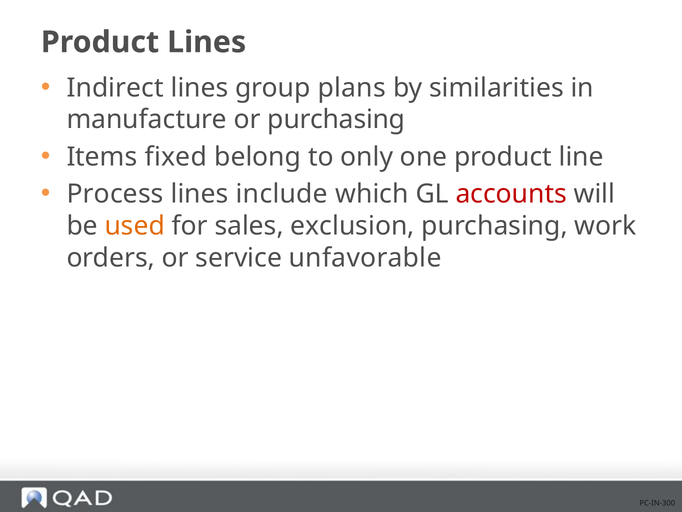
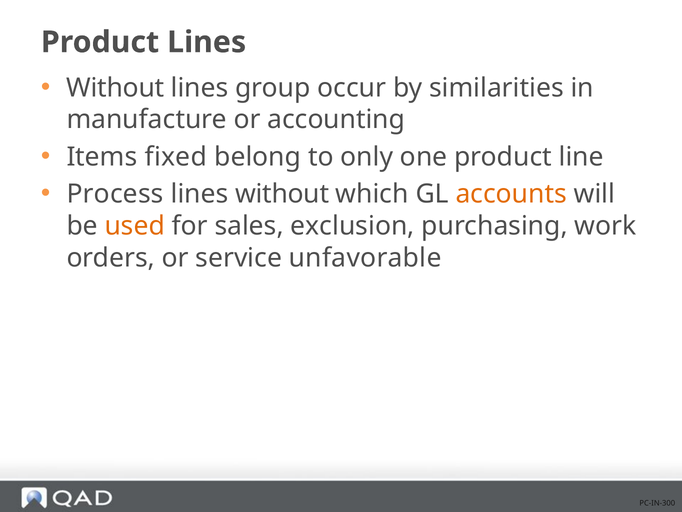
Indirect: Indirect -> Without (115, 88)
plans: plans -> occur (352, 88)
or purchasing: purchasing -> accounting (336, 120)
lines include: include -> without (282, 194)
accounts colour: red -> orange (511, 194)
